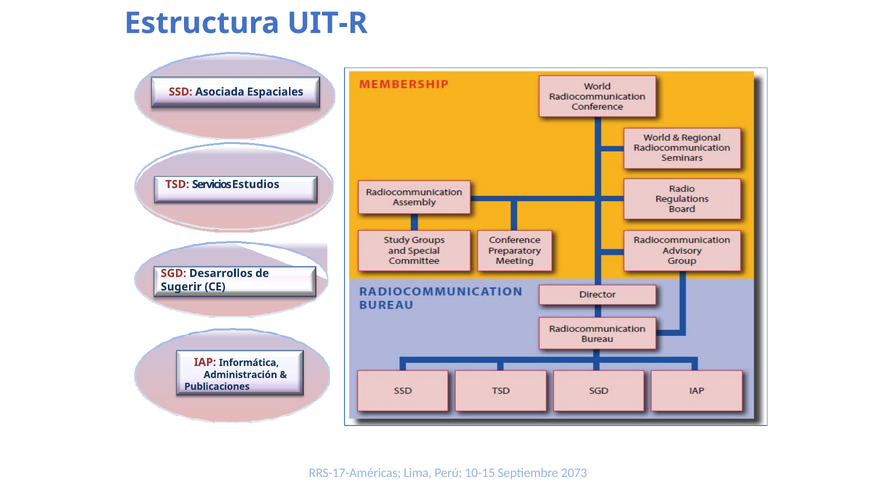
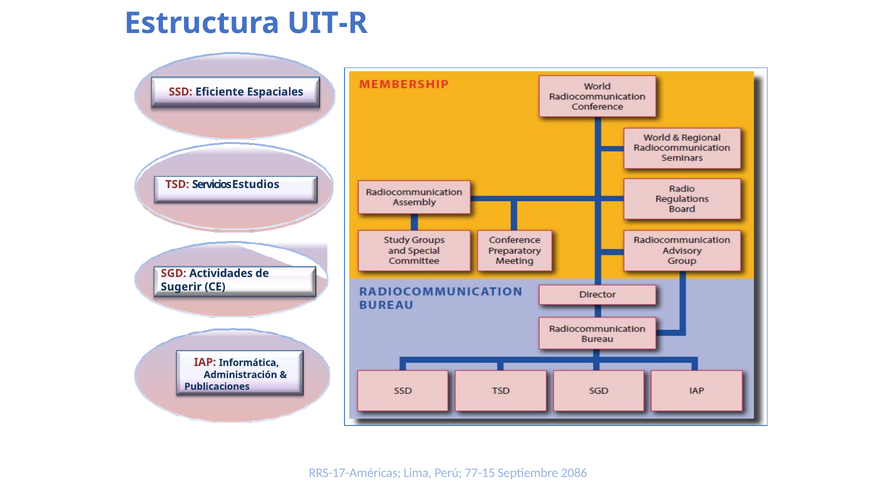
Asociada: Asociada -> Eficiente (220, 92)
Desarrollos: Desarrollos -> Actividades (221, 273)
10-15: 10-15 -> 77-15 (480, 472)
2073: 2073 -> 2086 (574, 472)
